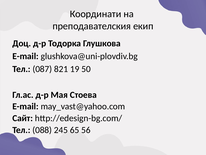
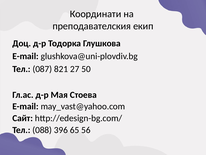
19: 19 -> 27 (75, 69)
245: 245 -> 396 (61, 130)
